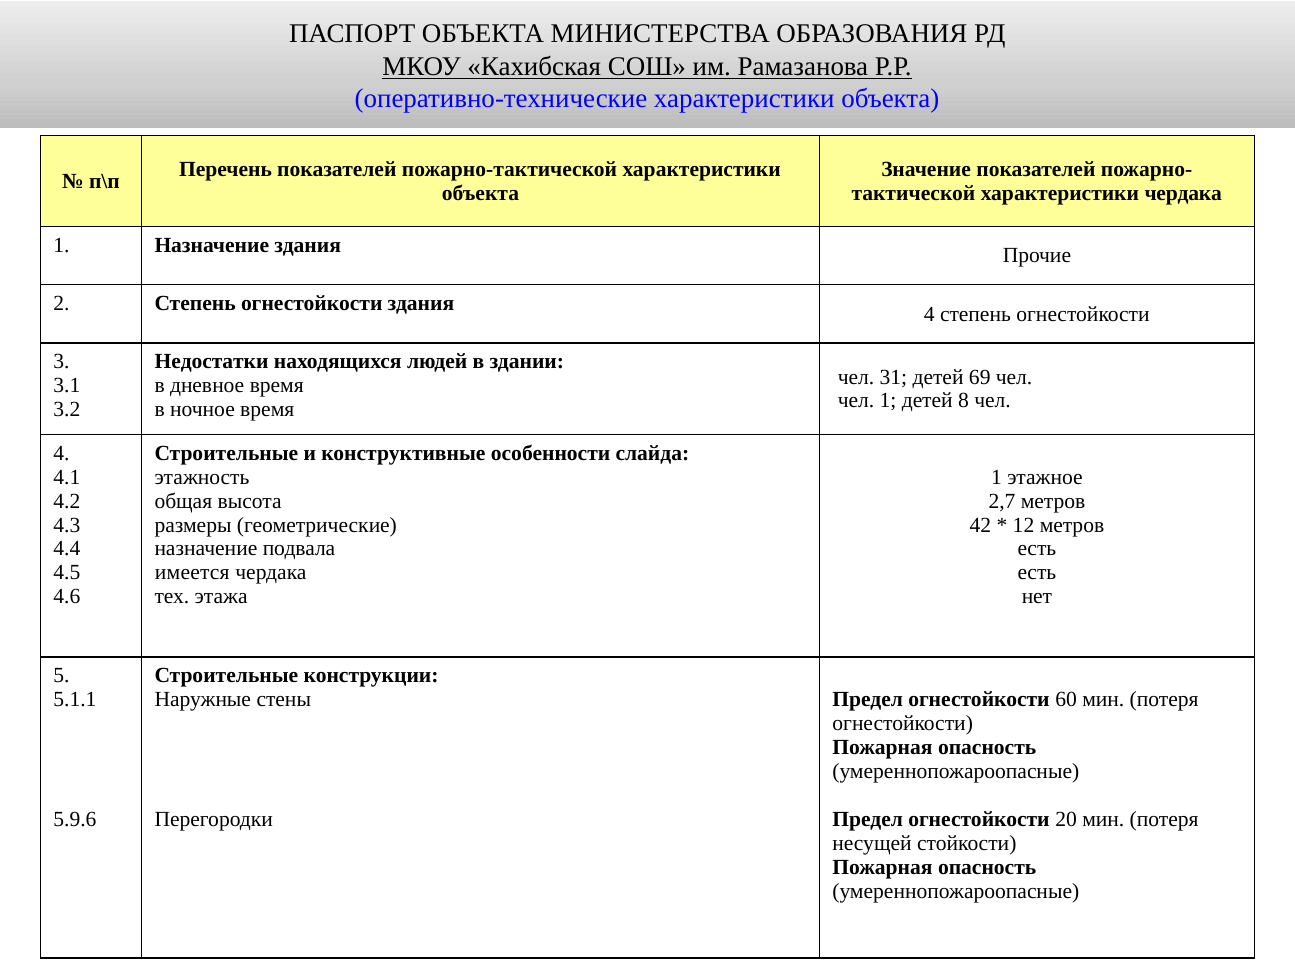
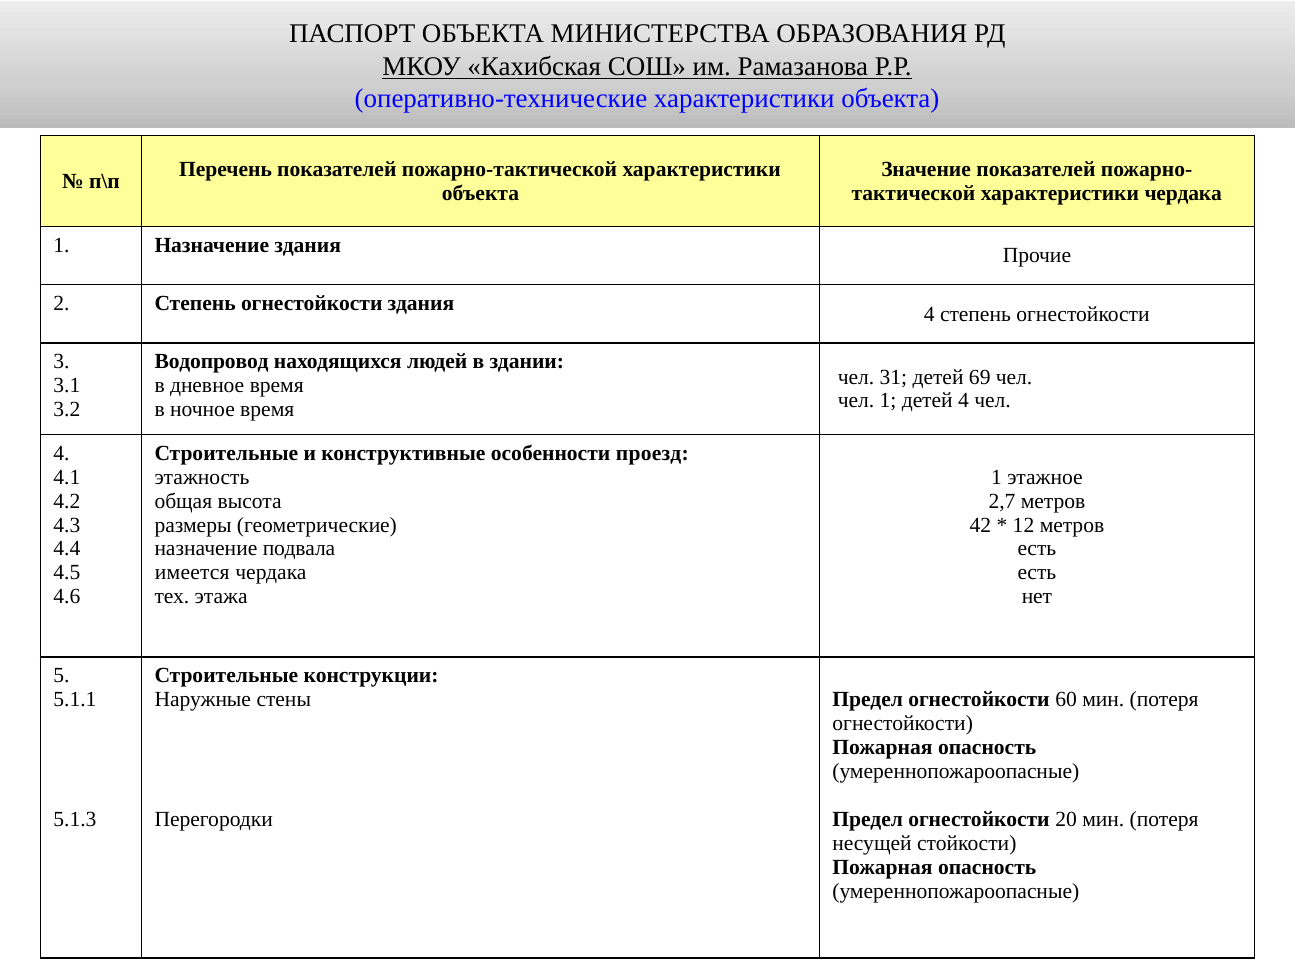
Недостатки: Недостатки -> Водопровод (212, 362)
детей 8: 8 -> 4 (964, 401)
слайда: слайда -> проезд (652, 453)
5.9.6: 5.9.6 -> 5.1.3 (75, 820)
